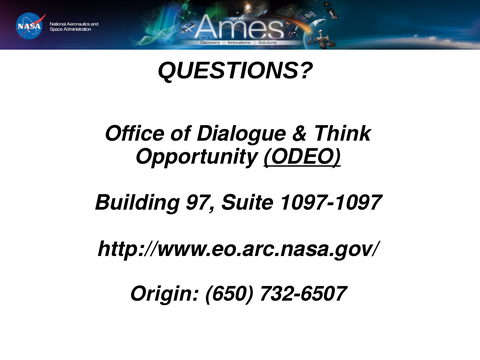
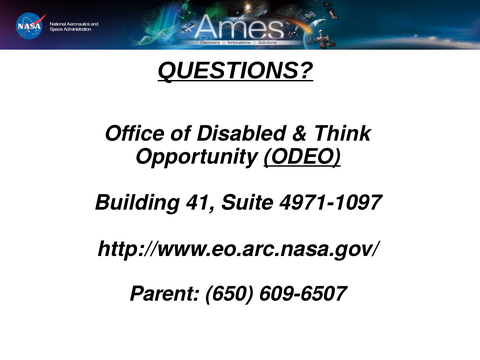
QUESTIONS underline: none -> present (235, 70)
Dialogue: Dialogue -> Disabled (241, 134)
97: 97 -> 41 (201, 203)
1097-1097: 1097-1097 -> 4971-1097 (330, 203)
Origin: Origin -> Parent (165, 294)
732-6507: 732-6507 -> 609-6507 (303, 294)
